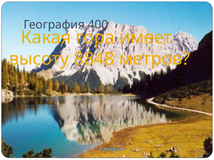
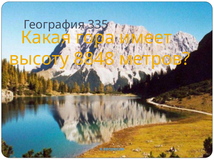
400: 400 -> 335 (98, 25)
